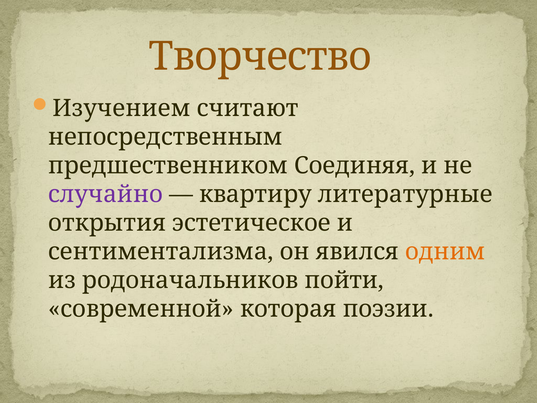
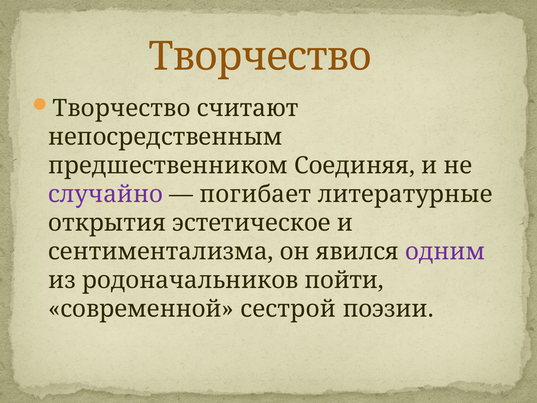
Изучением: Изучением -> Творчество (121, 108)
квартиру: квартиру -> погибает (255, 194)
одним colour: orange -> purple (445, 251)
которая: которая -> сестрой (288, 309)
